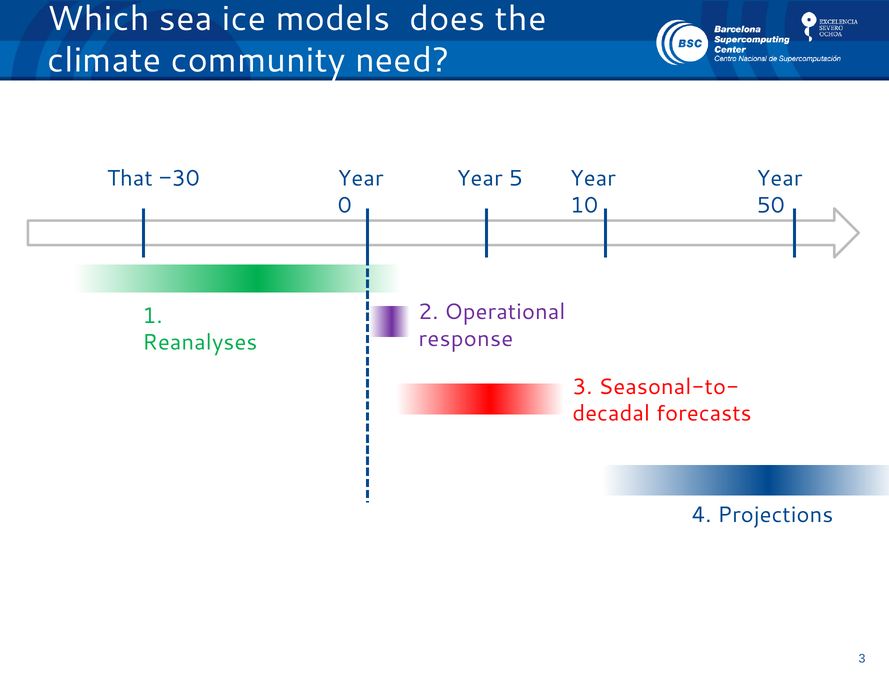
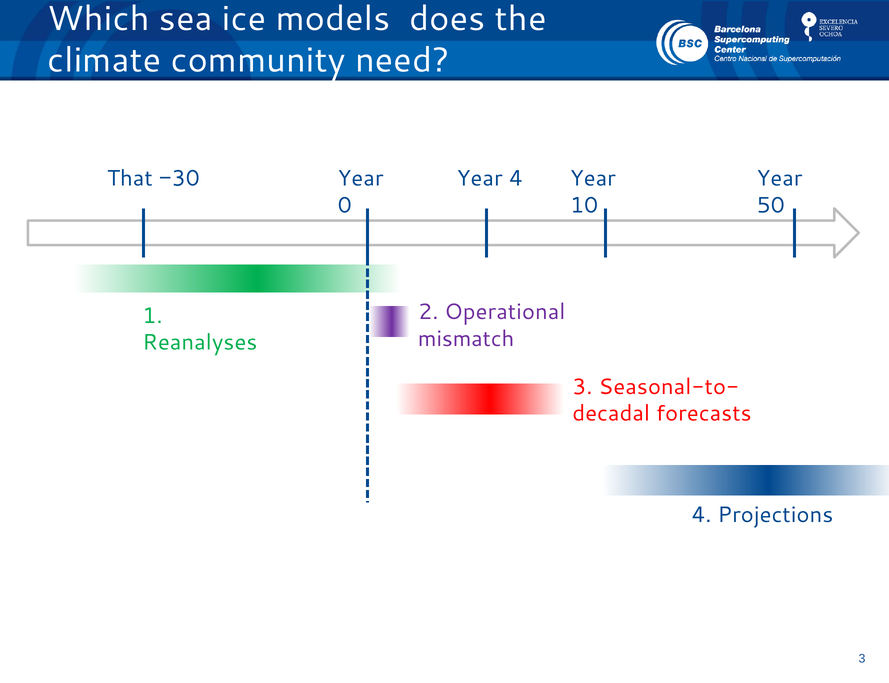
Year 5: 5 -> 4 (516, 178)
response: response -> mismatch (466, 338)
